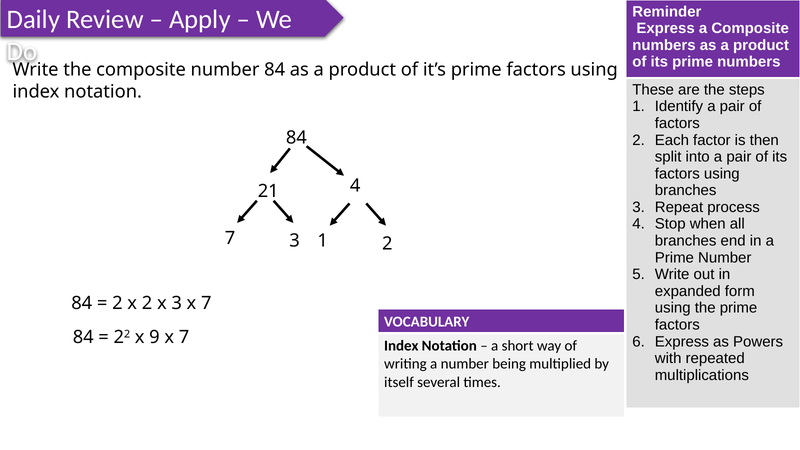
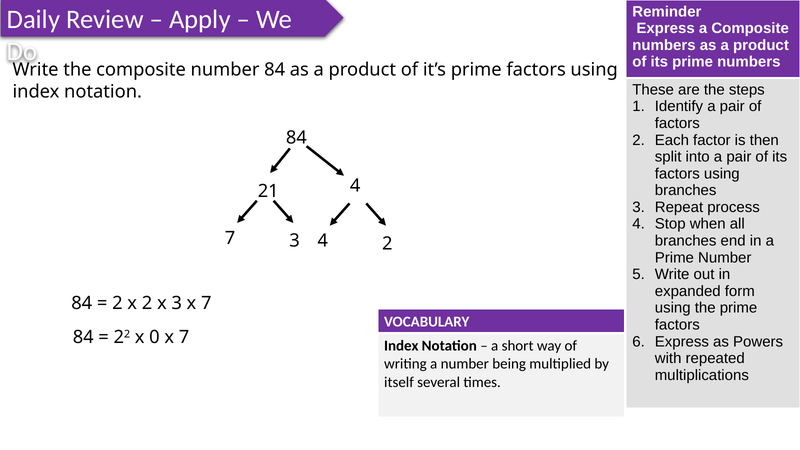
3 1: 1 -> 4 (323, 241)
9: 9 -> 0 (154, 337)
